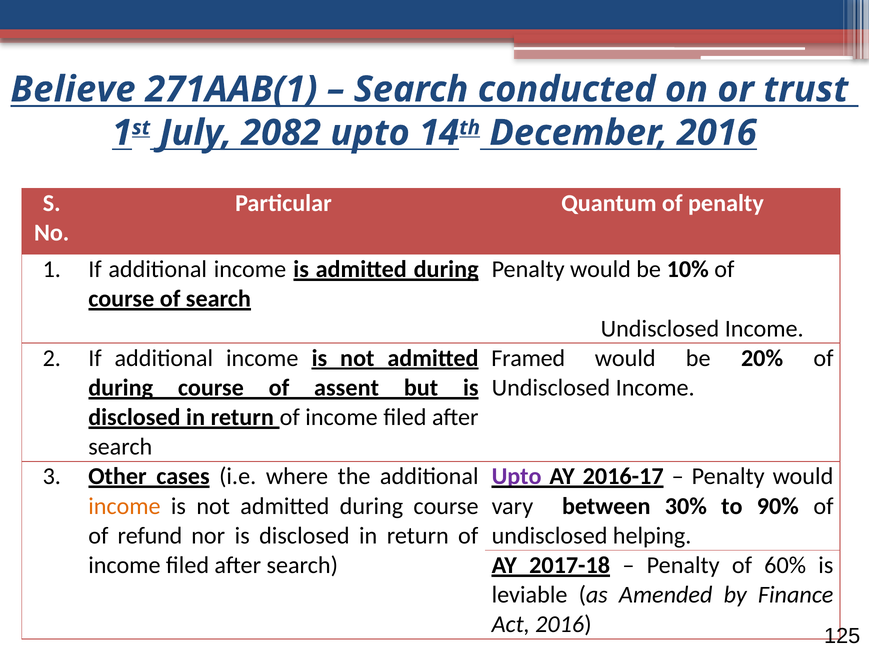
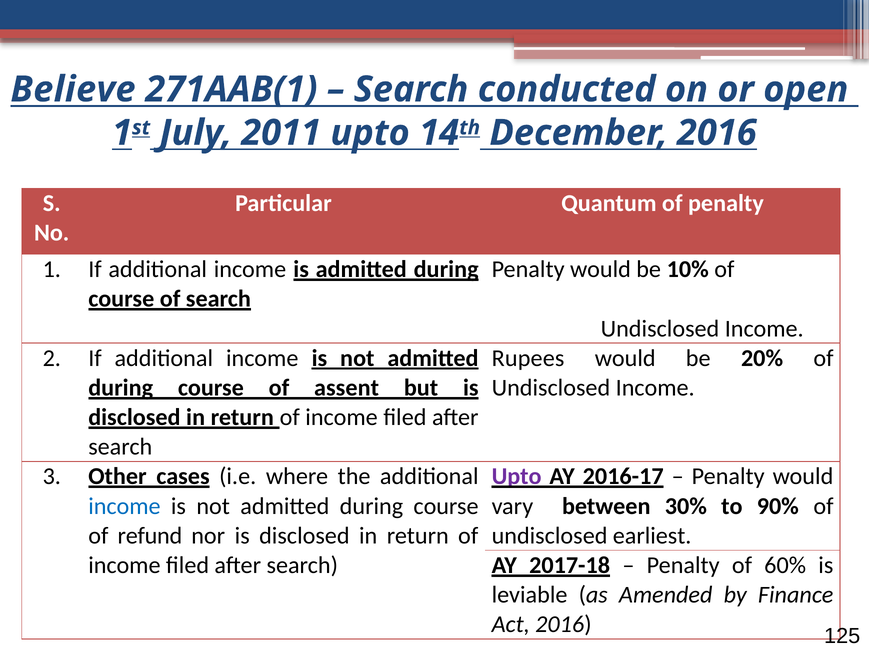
trust: trust -> open (806, 89)
2082: 2082 -> 2011 (281, 133)
Framed: Framed -> Rupees (528, 358)
income colour: orange -> blue (124, 506)
helping: helping -> earliest (652, 535)
